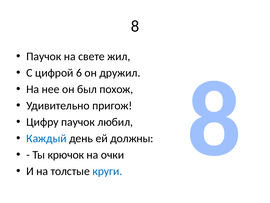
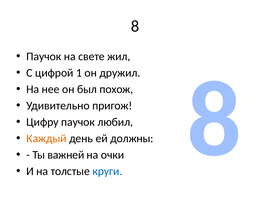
6: 6 -> 1 (79, 73)
Каждый colour: blue -> orange (46, 138)
крючок: крючок -> важней (66, 155)
